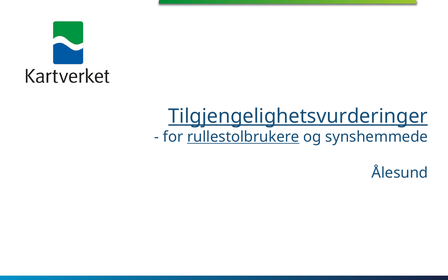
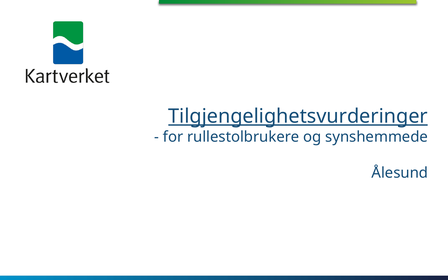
rullestolbrukere underline: present -> none (243, 137)
